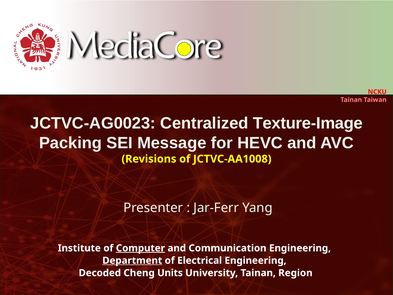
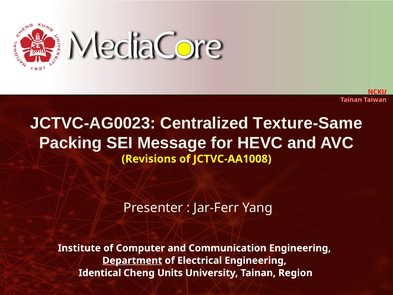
Texture-Image: Texture-Image -> Texture-Same (308, 123)
Computer underline: present -> none (140, 248)
Decoded: Decoded -> Identical (100, 273)
